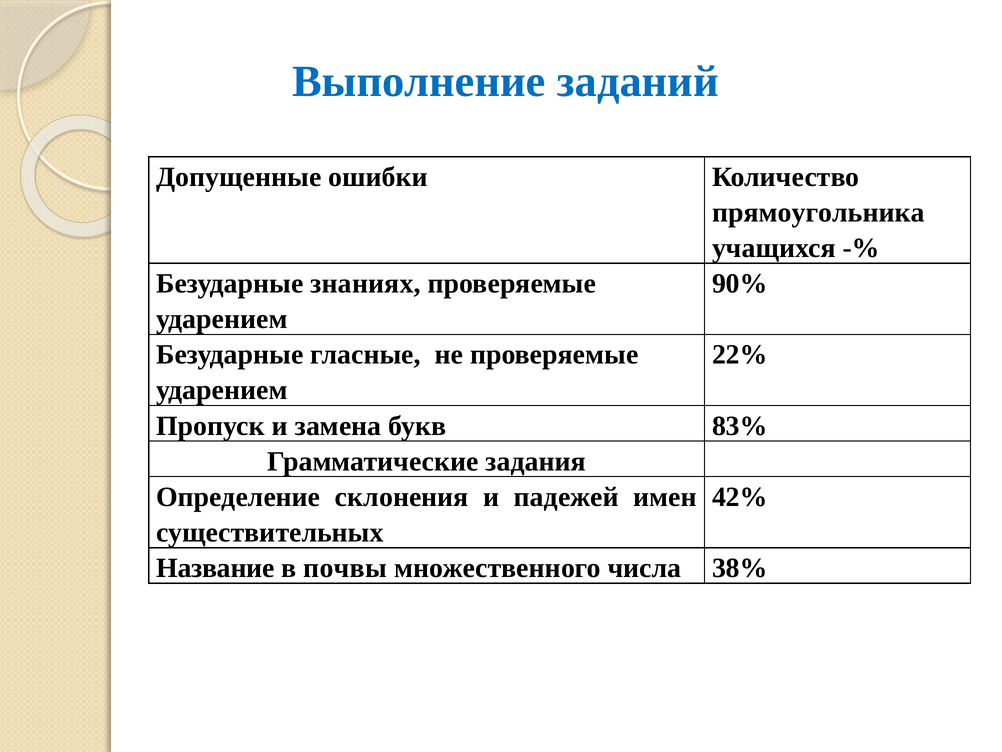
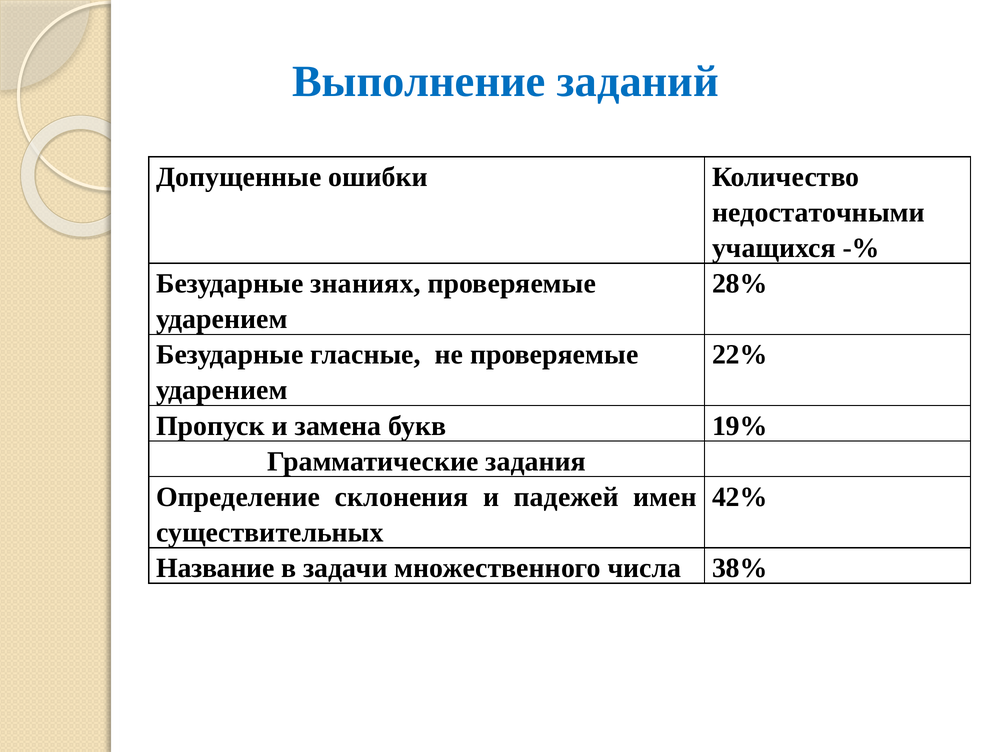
прямоугольника: прямоугольника -> недостаточными (818, 212)
90%: 90% -> 28% (740, 283)
83%: 83% -> 19% (740, 426)
почвы: почвы -> задачи (345, 568)
